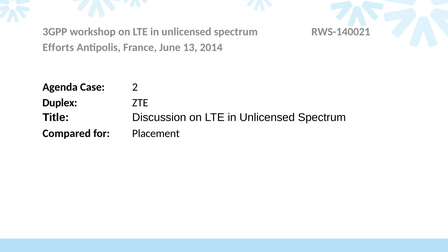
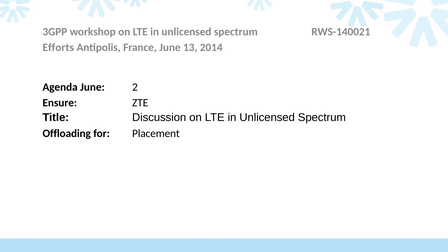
Agenda Case: Case -> June (92, 87)
Duplex: Duplex -> Ensure (60, 103)
Compared: Compared -> Offloading (67, 133)
